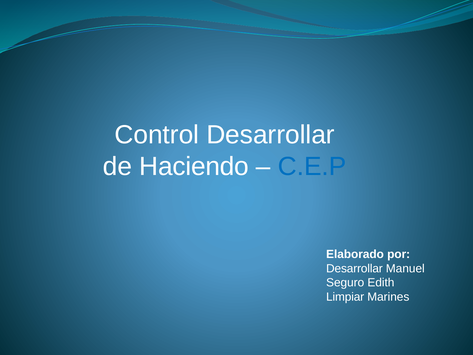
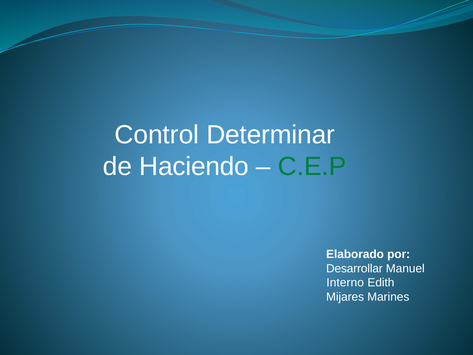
Control Desarrollar: Desarrollar -> Determinar (271, 135)
C.E.P colour: blue -> green (312, 166)
Seguro: Seguro -> Interno (345, 283)
Limpiar: Limpiar -> Mijares (345, 297)
